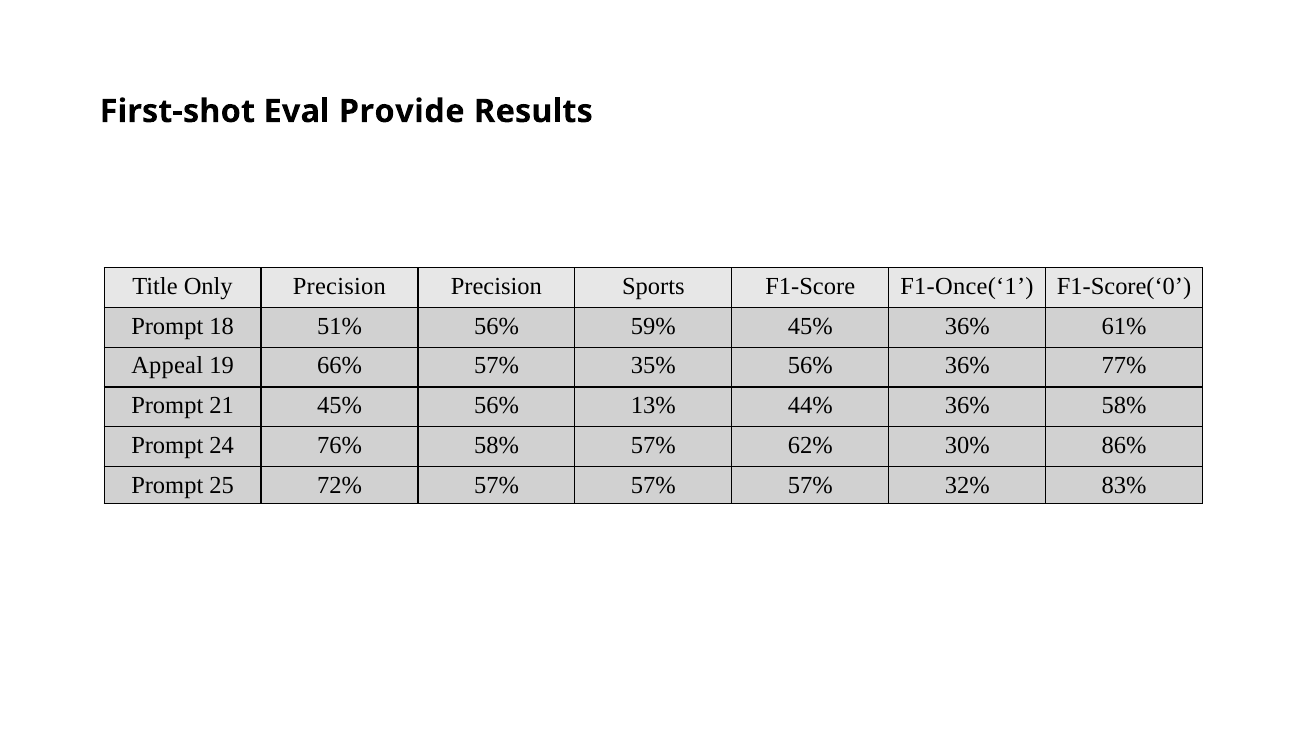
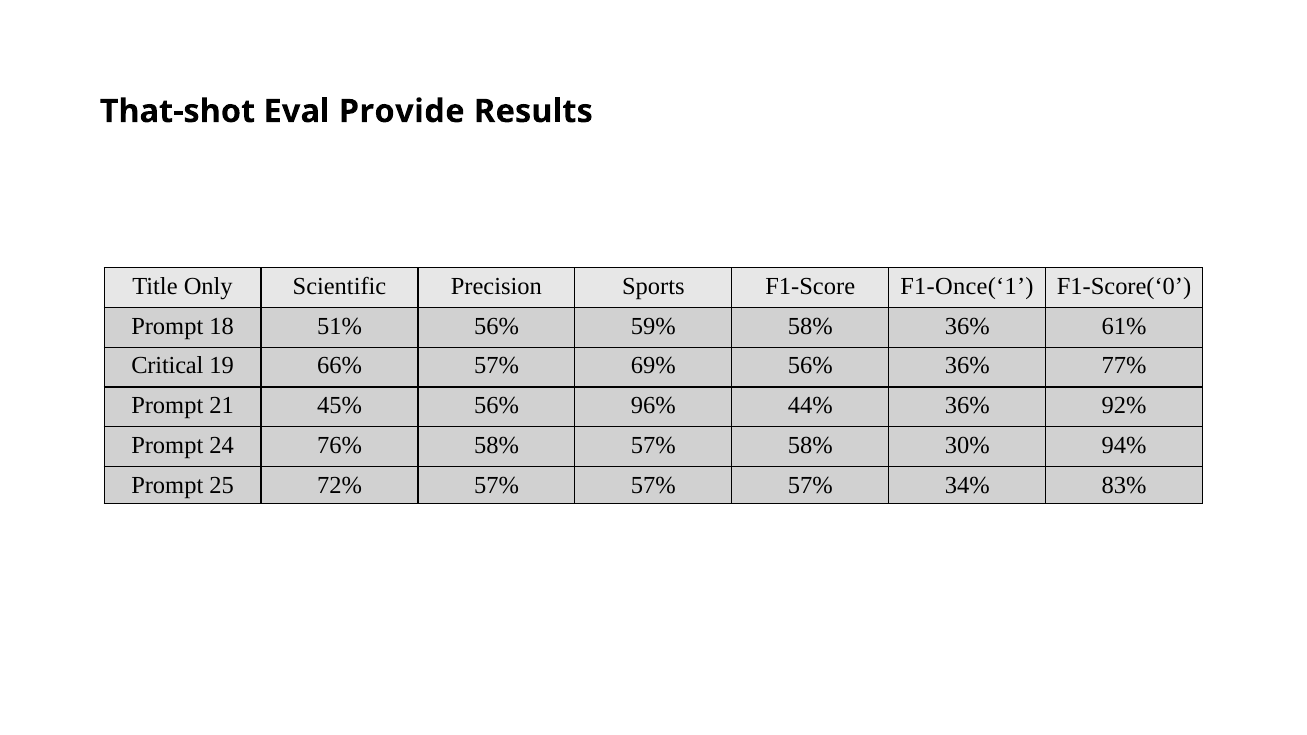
First-shot: First-shot -> That-shot (177, 111)
Only Precision: Precision -> Scientific (339, 286)
59% 45%: 45% -> 58% (810, 326)
Appeal: Appeal -> Critical (167, 366)
35%: 35% -> 69% (653, 366)
13%: 13% -> 96% (653, 406)
36% 58%: 58% -> 92% (1124, 406)
57% 62%: 62% -> 58% (810, 445)
86%: 86% -> 94% (1124, 445)
32%: 32% -> 34% (967, 485)
